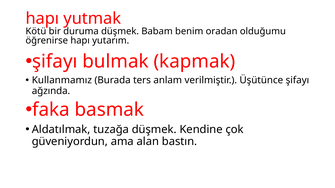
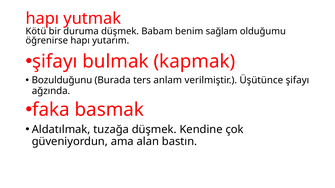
oradan: oradan -> sağlam (222, 31)
Kullanmamız: Kullanmamız -> Bozulduğunu (62, 80)
